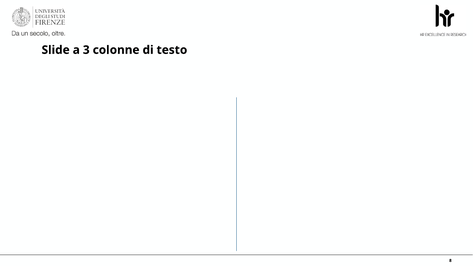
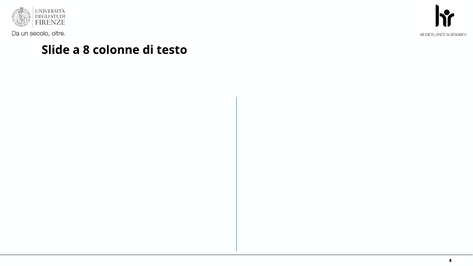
a 3: 3 -> 8 (86, 50)
